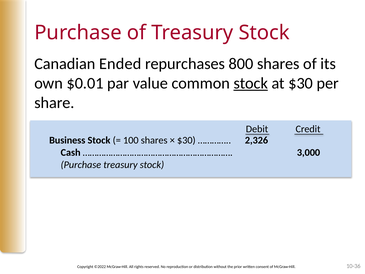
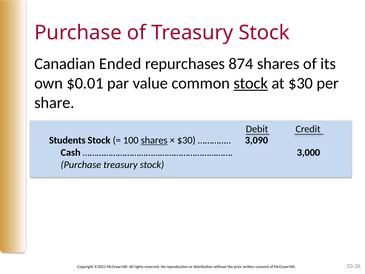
800: 800 -> 874 (241, 64)
Business: Business -> Students (67, 140)
shares underline: none -> present (154, 140)
2,326: 2,326 -> 3,090 (256, 140)
